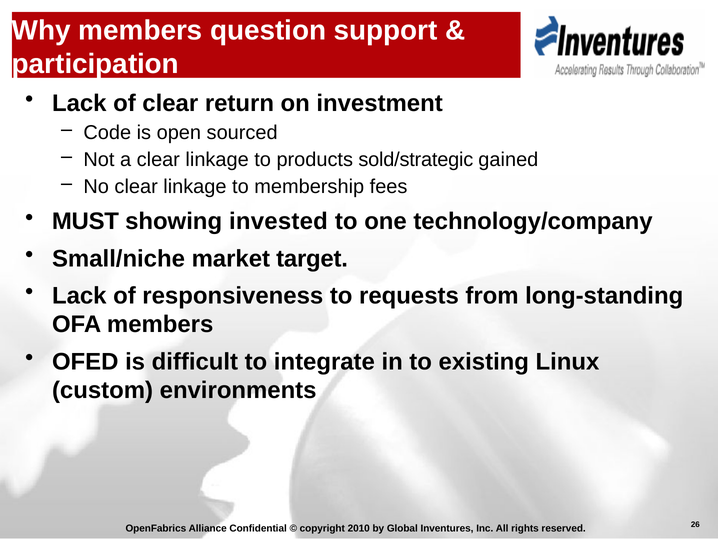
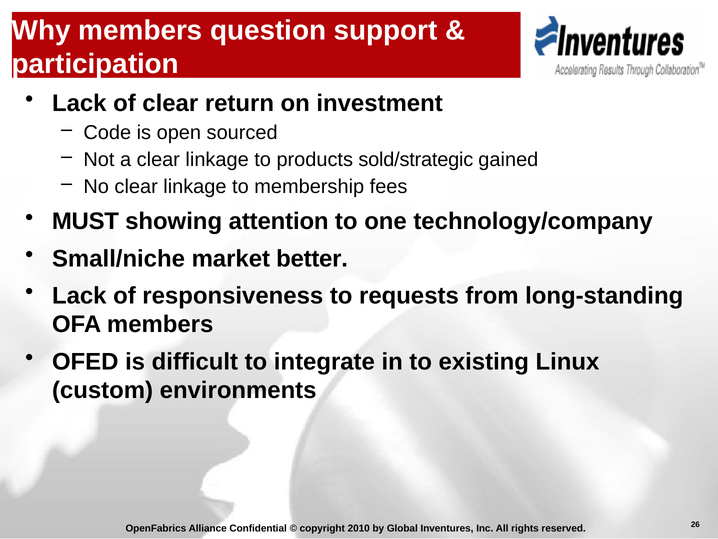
invested: invested -> attention (279, 221)
target: target -> better (312, 258)
